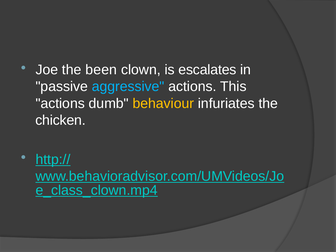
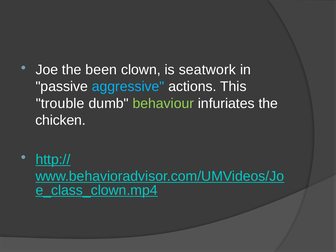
escalates: escalates -> seatwork (207, 70)
actions: actions -> trouble (60, 103)
behaviour colour: yellow -> light green (163, 103)
